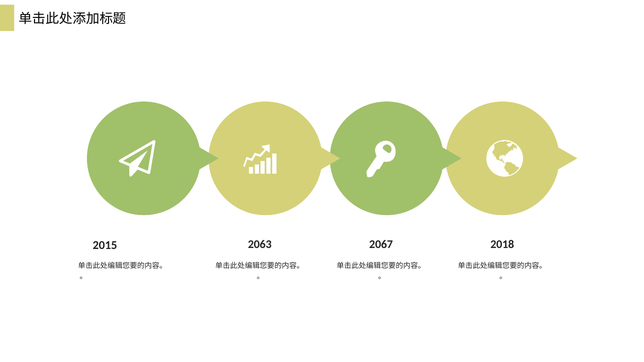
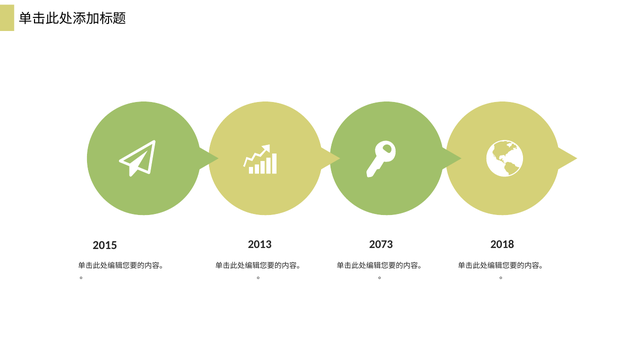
2063: 2063 -> 2013 (260, 245)
2067: 2067 -> 2073 (381, 245)
